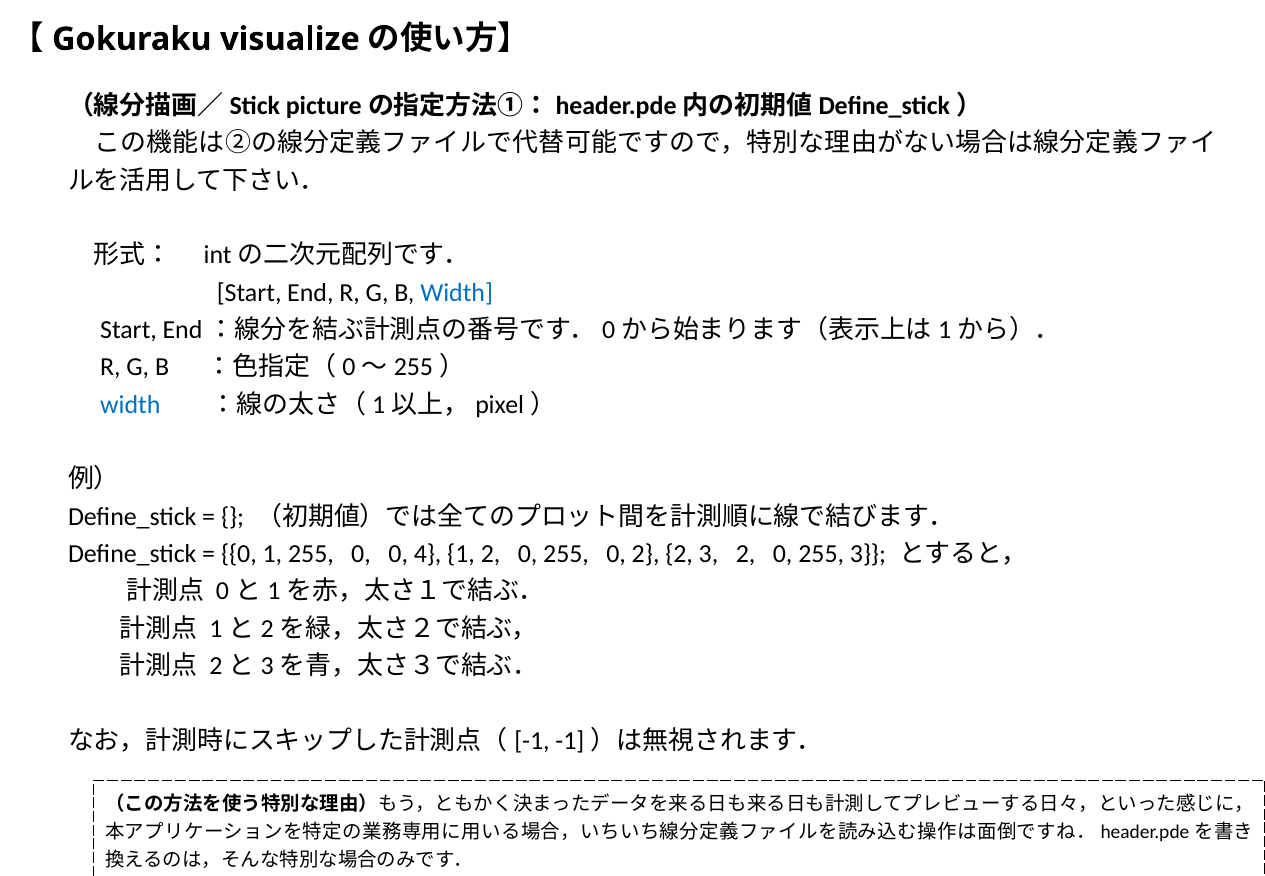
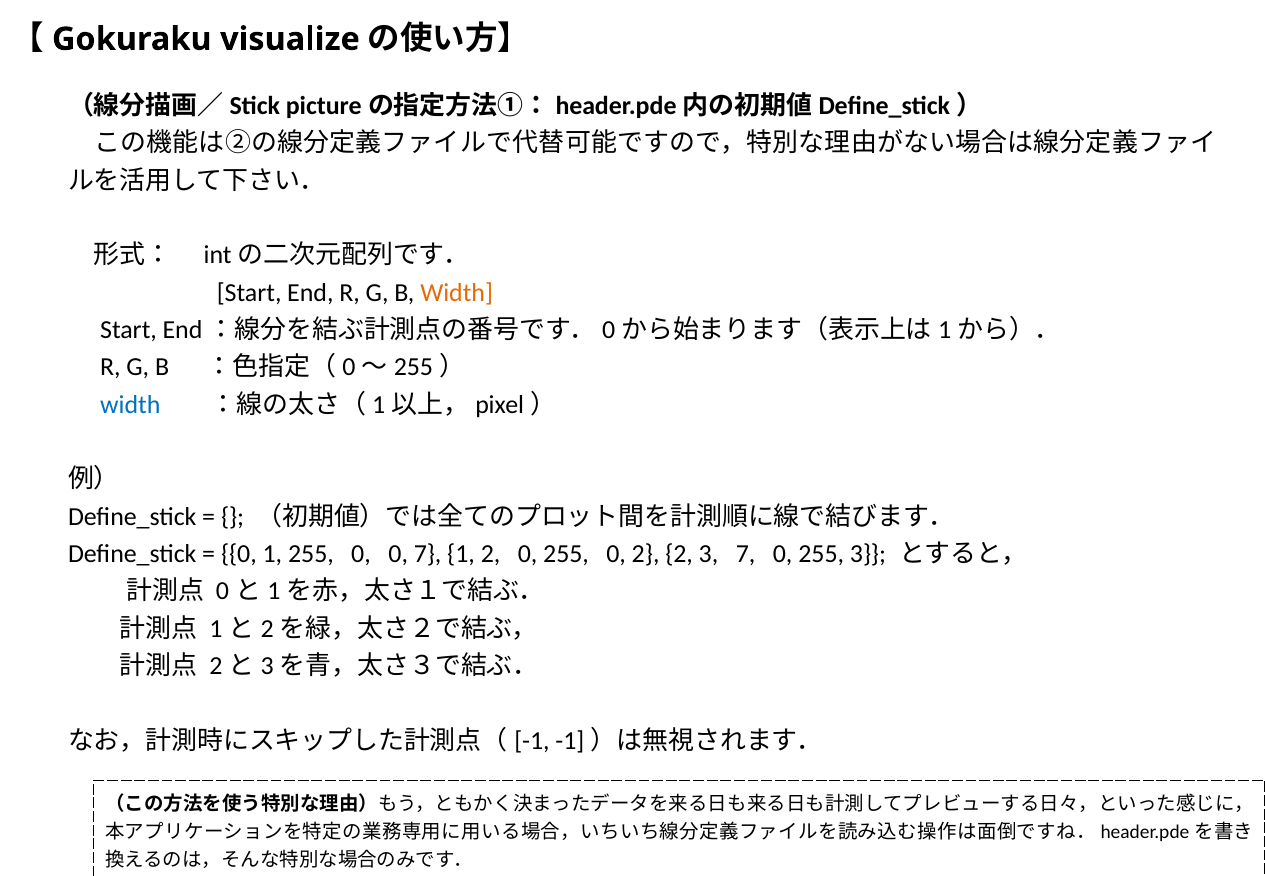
Width colour: blue -> orange (457, 293)
0 4: 4 -> 7 (428, 554)
3 2: 2 -> 7 (746, 554)
